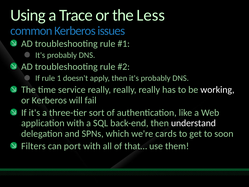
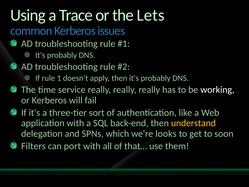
Less: Less -> Lets (151, 15)
understand colour: white -> yellow (193, 123)
cards: cards -> looks (166, 133)
